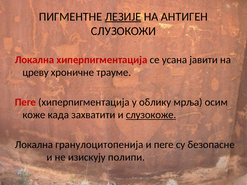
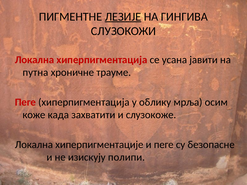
АНТИГЕН: АНТИГЕН -> ГИНГИВА (184, 17)
цреву: цреву -> путна (35, 73)
слузокоже underline: present -> none (151, 115)
гранулоцитопенија: гранулоцитопенија -> хиперпигментације (99, 145)
